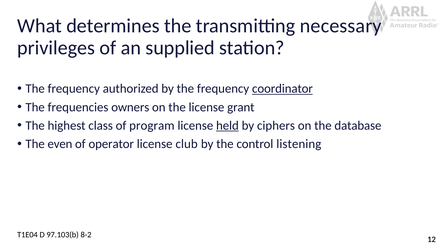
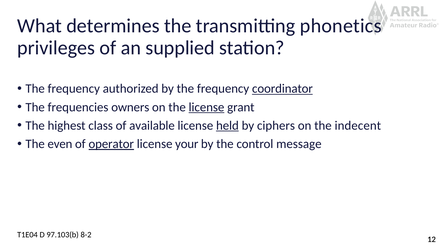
necessary: necessary -> phonetics (341, 26)
license underline: none -> present (206, 107)
program: program -> available (152, 126)
database: database -> indecent (358, 126)
operator underline: none -> present (111, 144)
club: club -> your (187, 144)
listening: listening -> message (299, 144)
